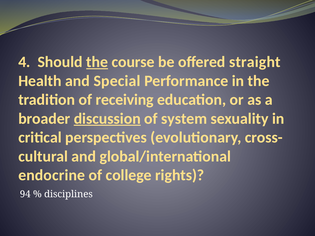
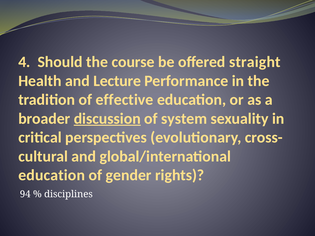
the underline: present -> none (97, 62)
Special: Special -> Lecture (117, 81)
receiving: receiving -> effective (125, 100)
endocrine: endocrine -> education (52, 175)
college: college -> gender (129, 175)
